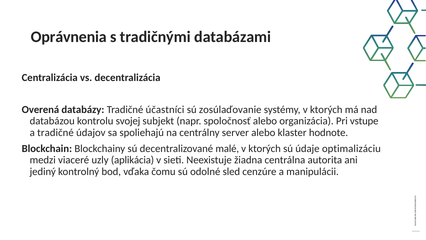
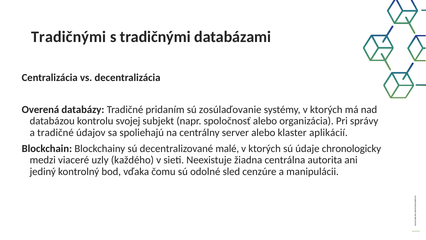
Oprávnenia: Oprávnenia -> Tradičnými (69, 37)
účastníci: účastníci -> pridaním (165, 109)
vstupe: vstupe -> správy (364, 121)
hodnote: hodnote -> aplikácií (328, 132)
optimalizáciu: optimalizáciu -> chronologicky (352, 148)
aplikácia: aplikácia -> každého (132, 160)
